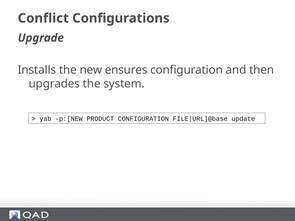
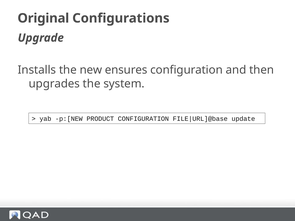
Conflict: Conflict -> Original (43, 18)
